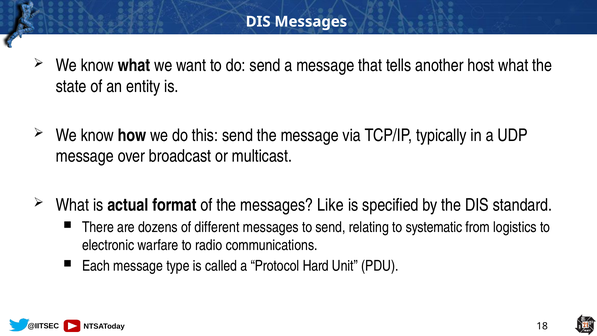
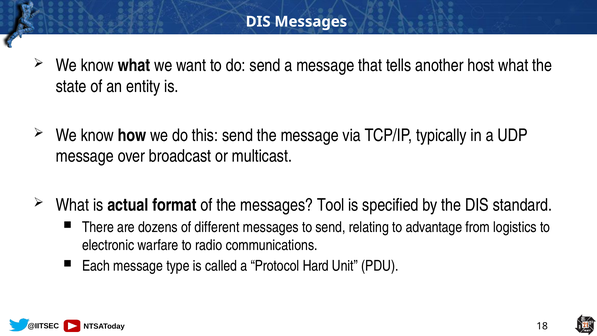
Like: Like -> Tool (331, 205)
systematic: systematic -> advantage (434, 227)
